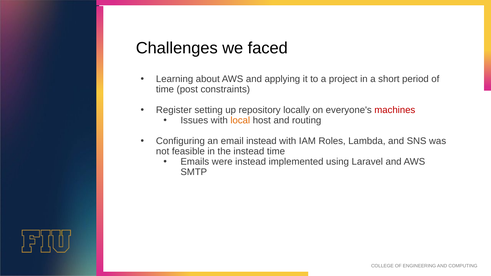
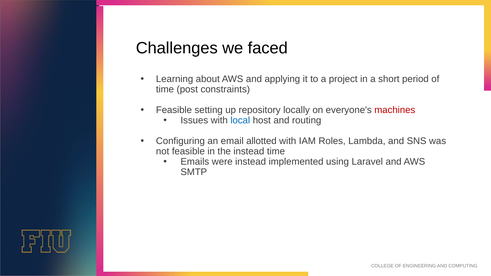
Register: Register -> Feasible (174, 110)
local colour: orange -> blue (240, 120)
email instead: instead -> allotted (261, 141)
